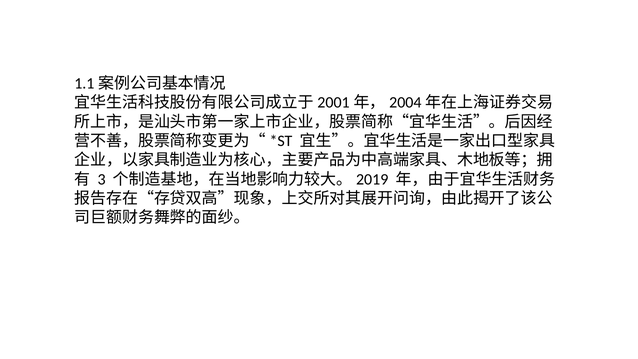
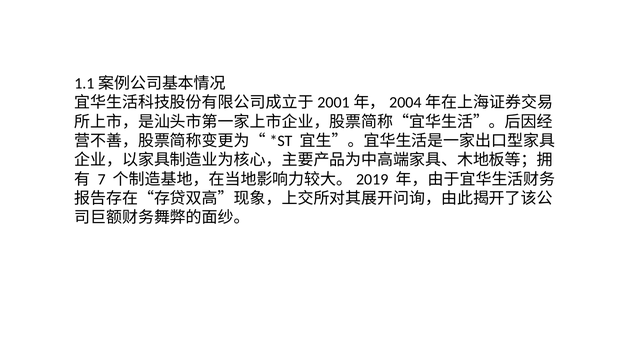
3: 3 -> 7 (102, 179)
